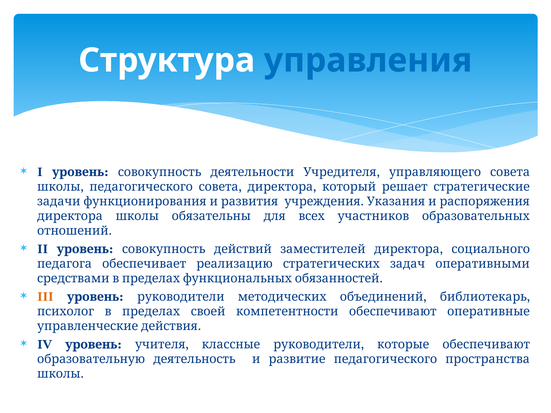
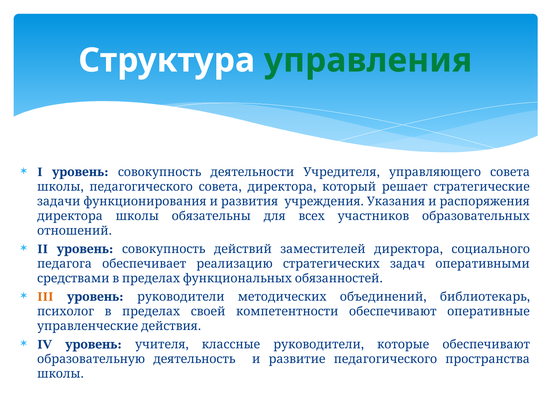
управления colour: blue -> green (368, 60)
